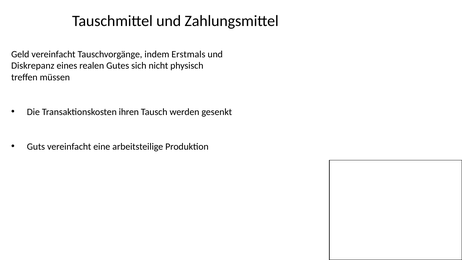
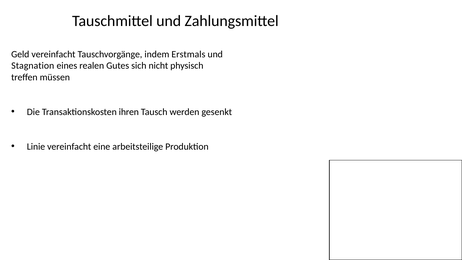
Diskrepanz: Diskrepanz -> Stagnation (33, 66)
Guts: Guts -> Linie (36, 147)
